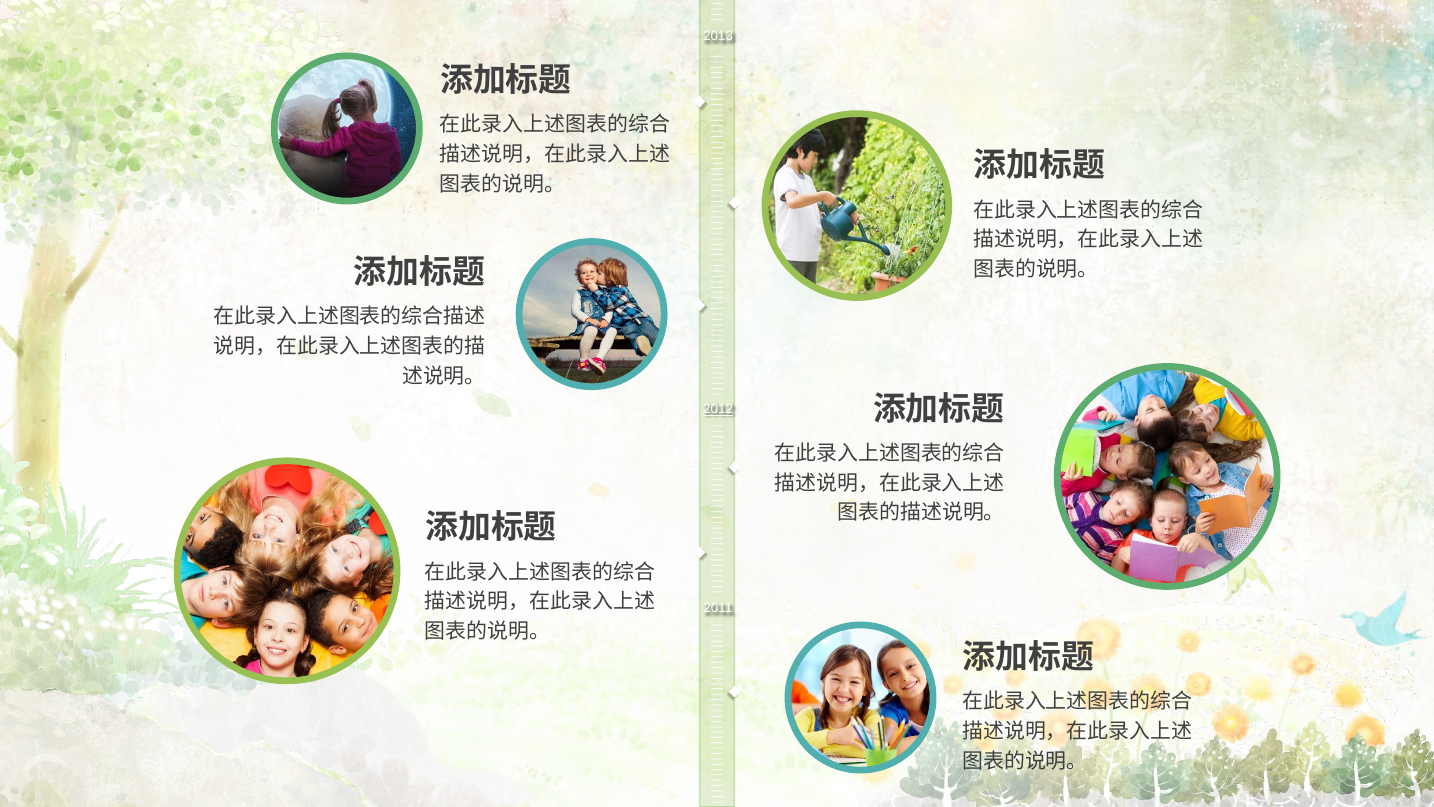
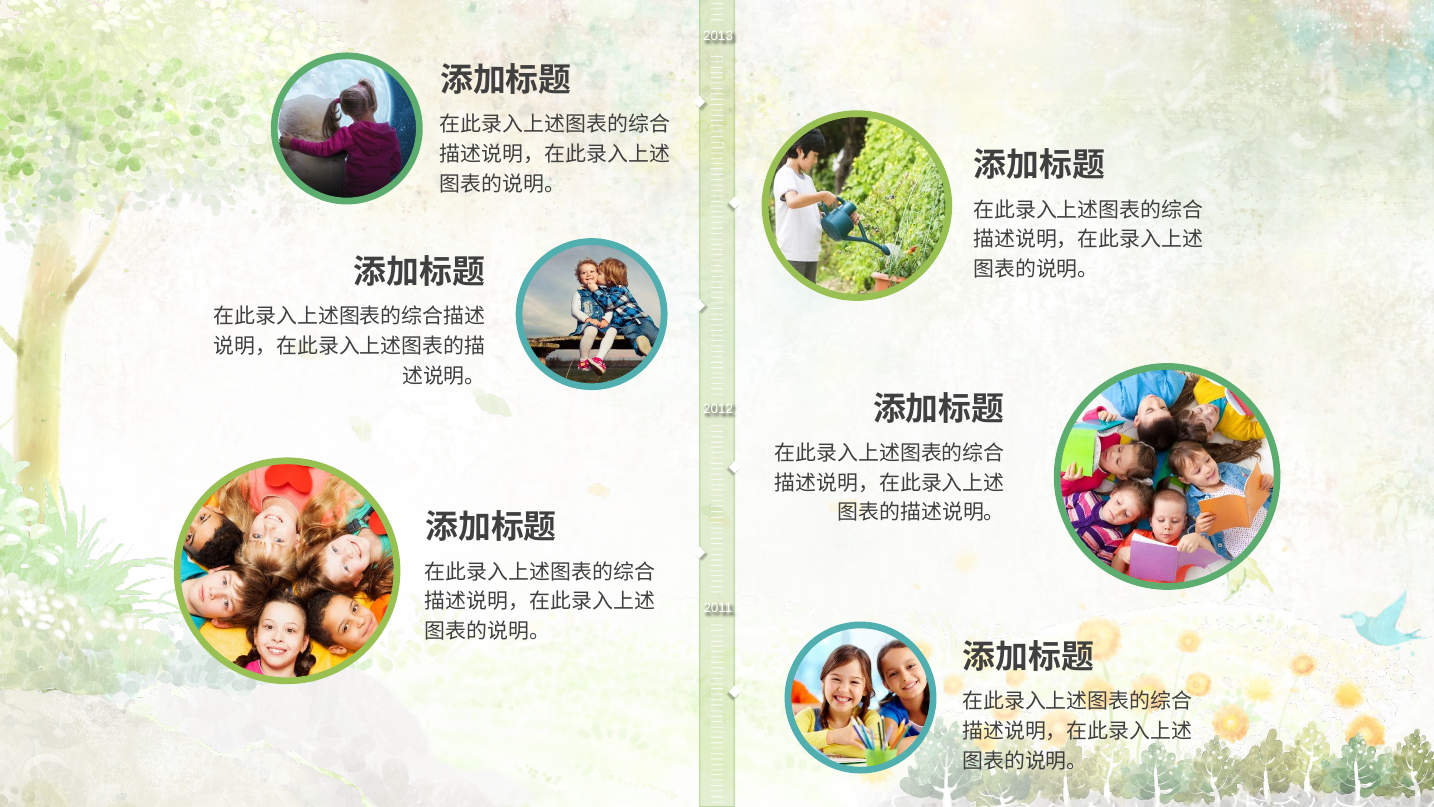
2012 underline: present -> none (718, 409)
